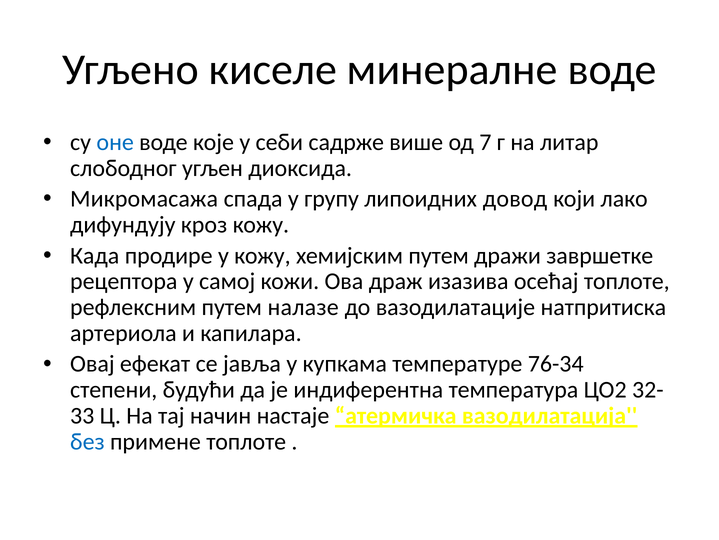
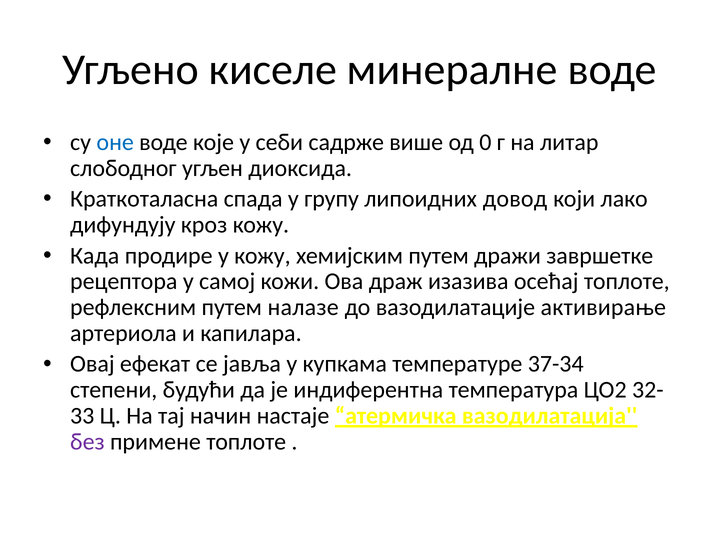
7: 7 -> 0 (485, 142)
Микромасажа: Микромасажа -> Краткоталасна (144, 199)
натпритиска: натпритиска -> активирање (603, 307)
76-34: 76-34 -> 37-34 (556, 364)
без colour: blue -> purple (87, 441)
